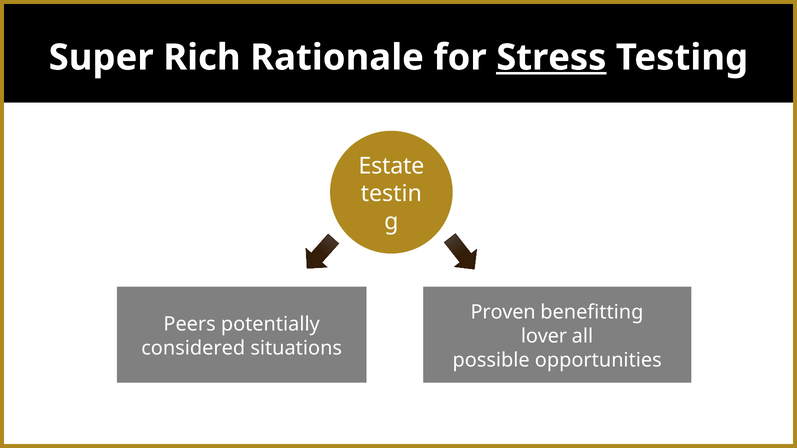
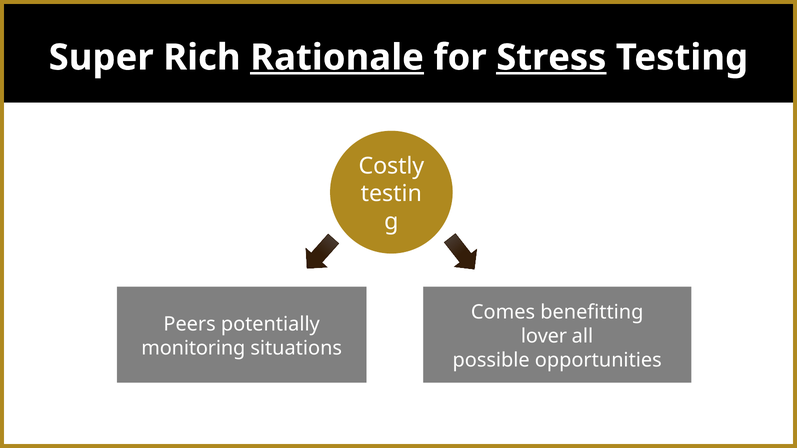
Rationale underline: none -> present (337, 58)
Estate: Estate -> Costly (391, 166)
Proven: Proven -> Comes (503, 312)
considered: considered -> monitoring (193, 348)
